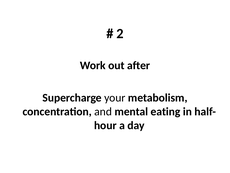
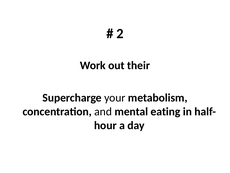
after: after -> their (139, 65)
